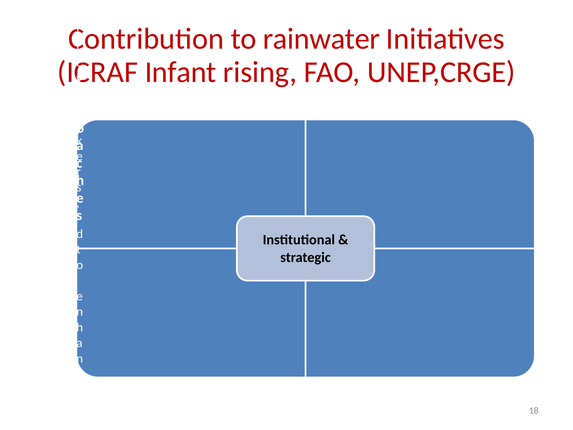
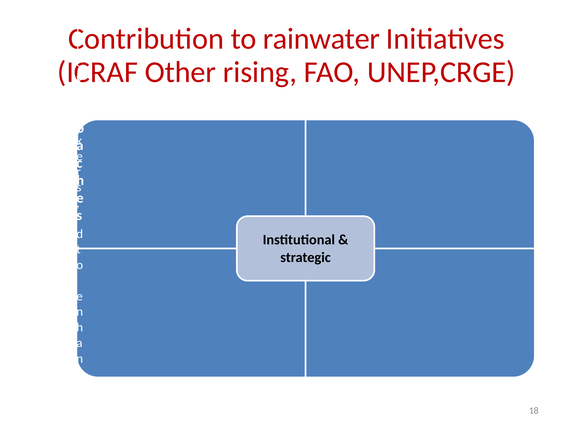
Infant: Infant -> Other (180, 72)
